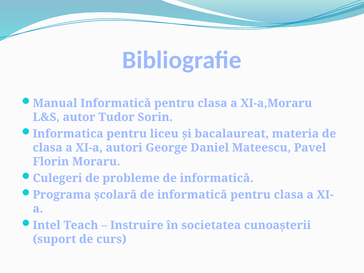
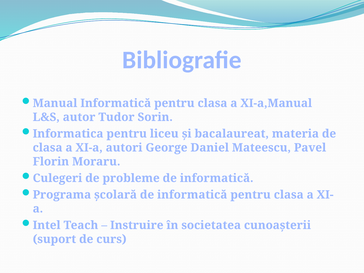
XI-a,Moraru: XI-a,Moraru -> XI-a,Manual (276, 103)
